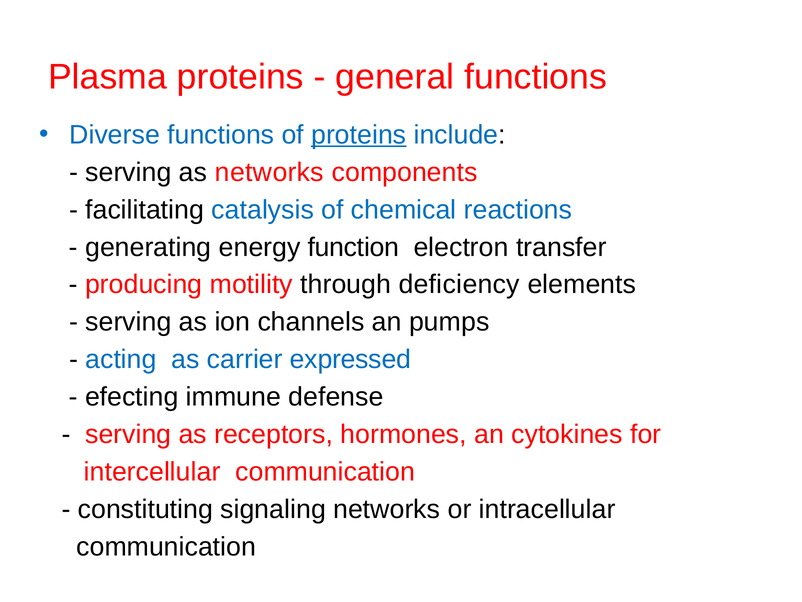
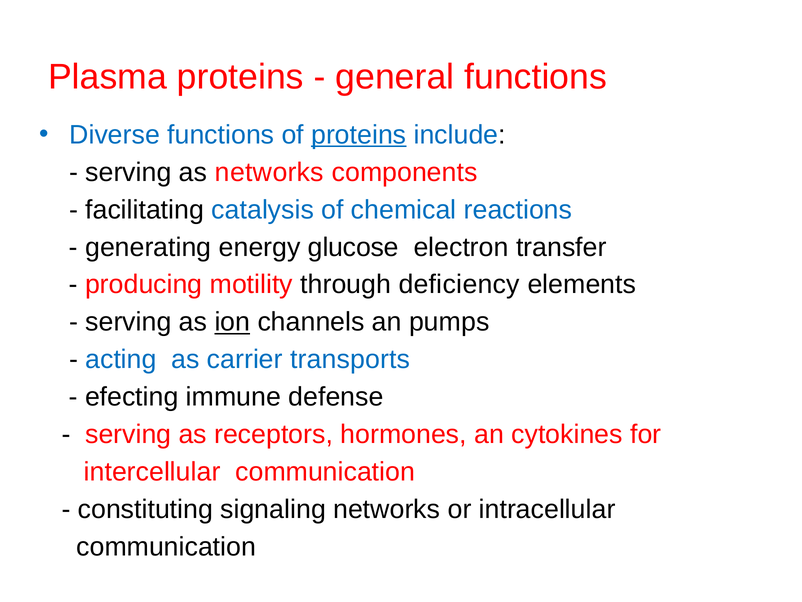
function: function -> glucose (353, 247)
ion underline: none -> present (232, 322)
expressed: expressed -> transports (350, 359)
